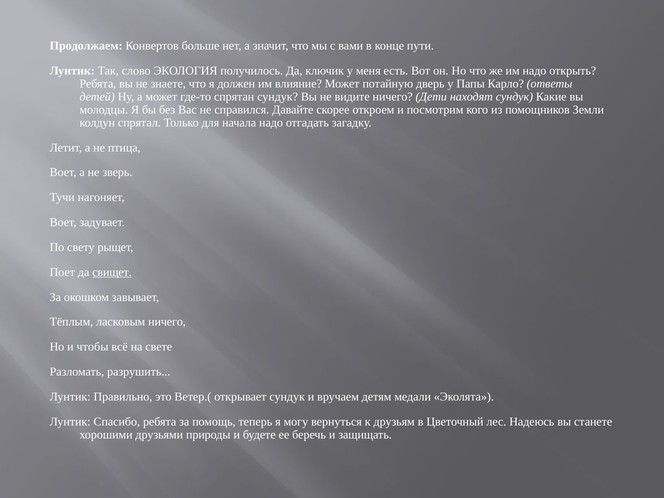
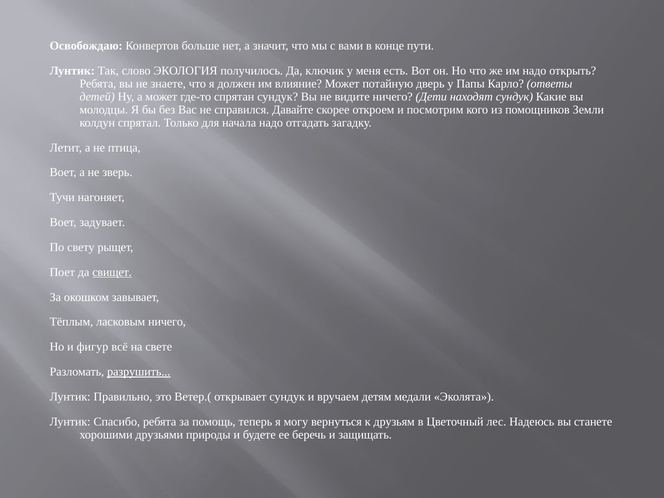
Продолжаем: Продолжаем -> Освобождаю (86, 46)
чтобы: чтобы -> фигур (93, 347)
разрушить underline: none -> present (139, 372)
